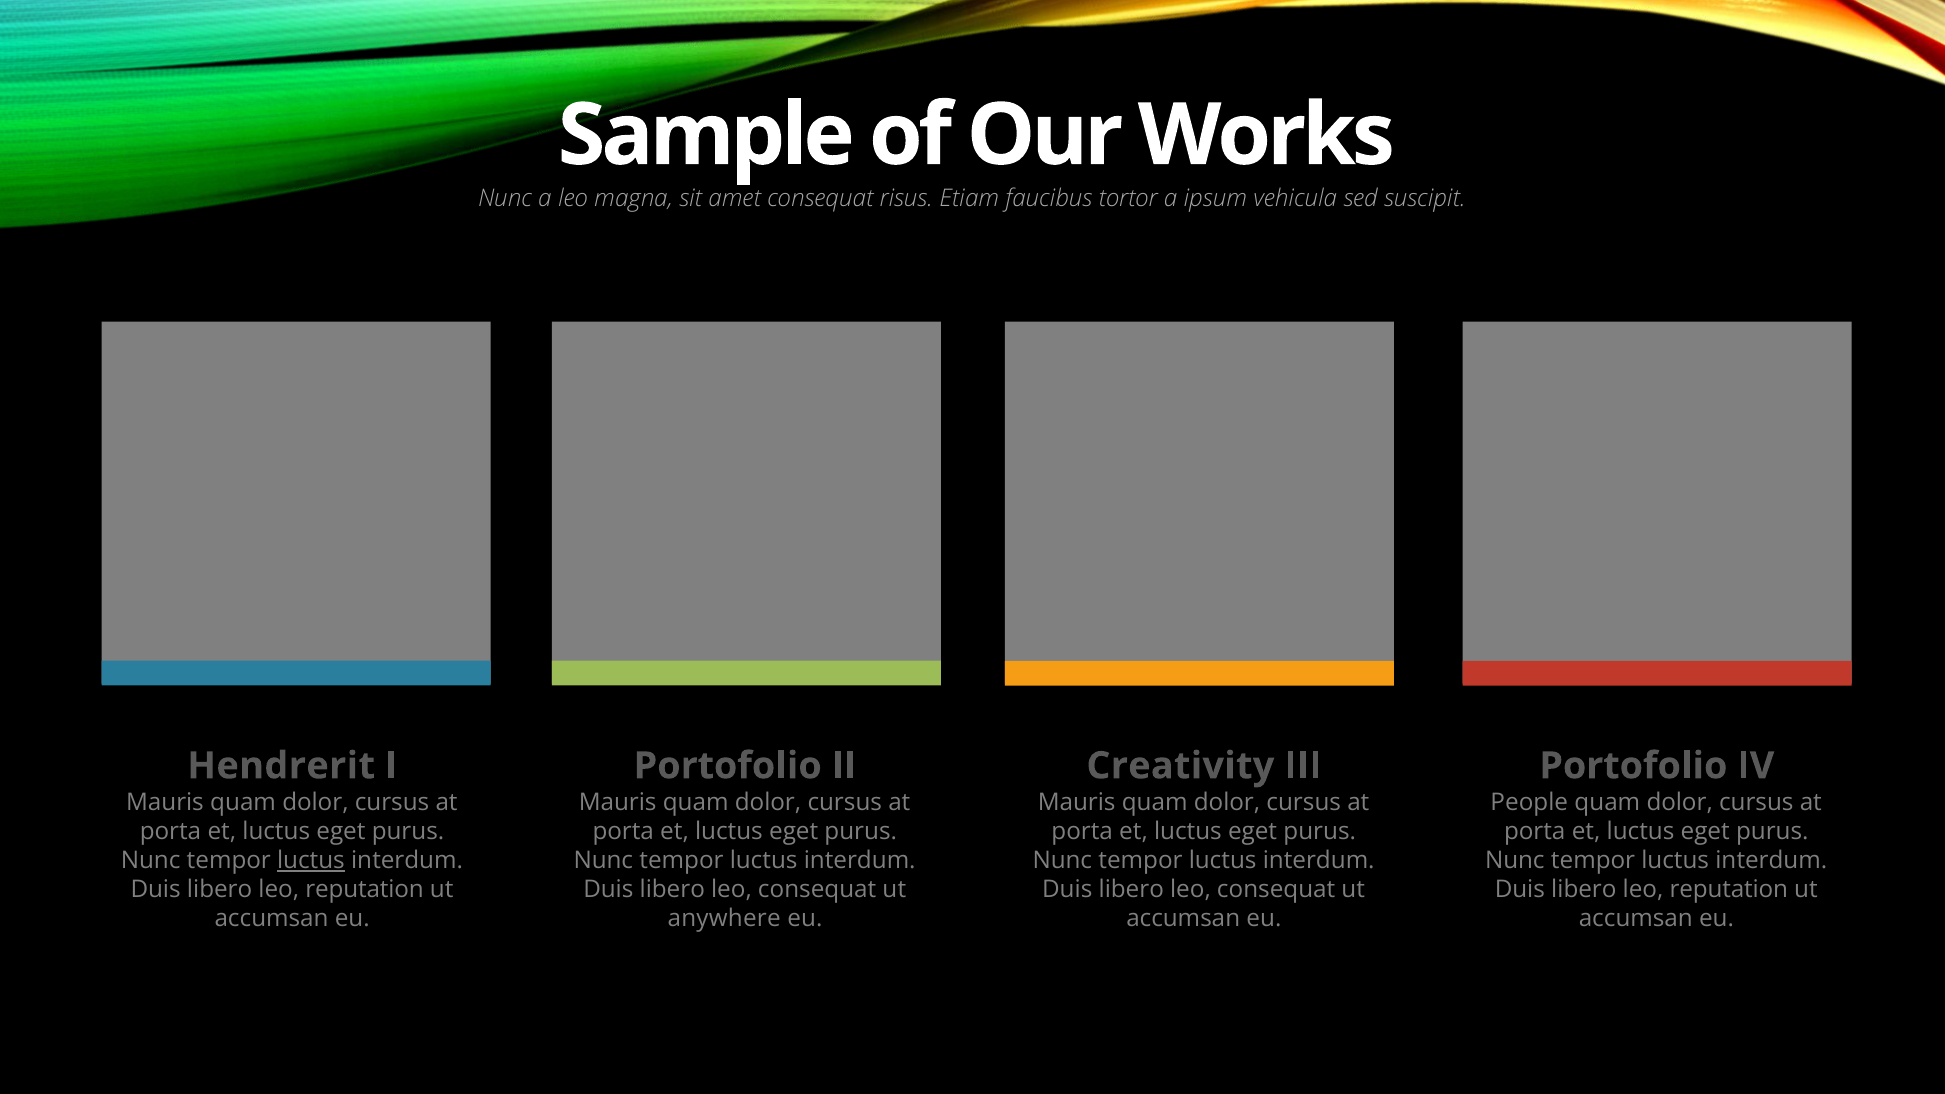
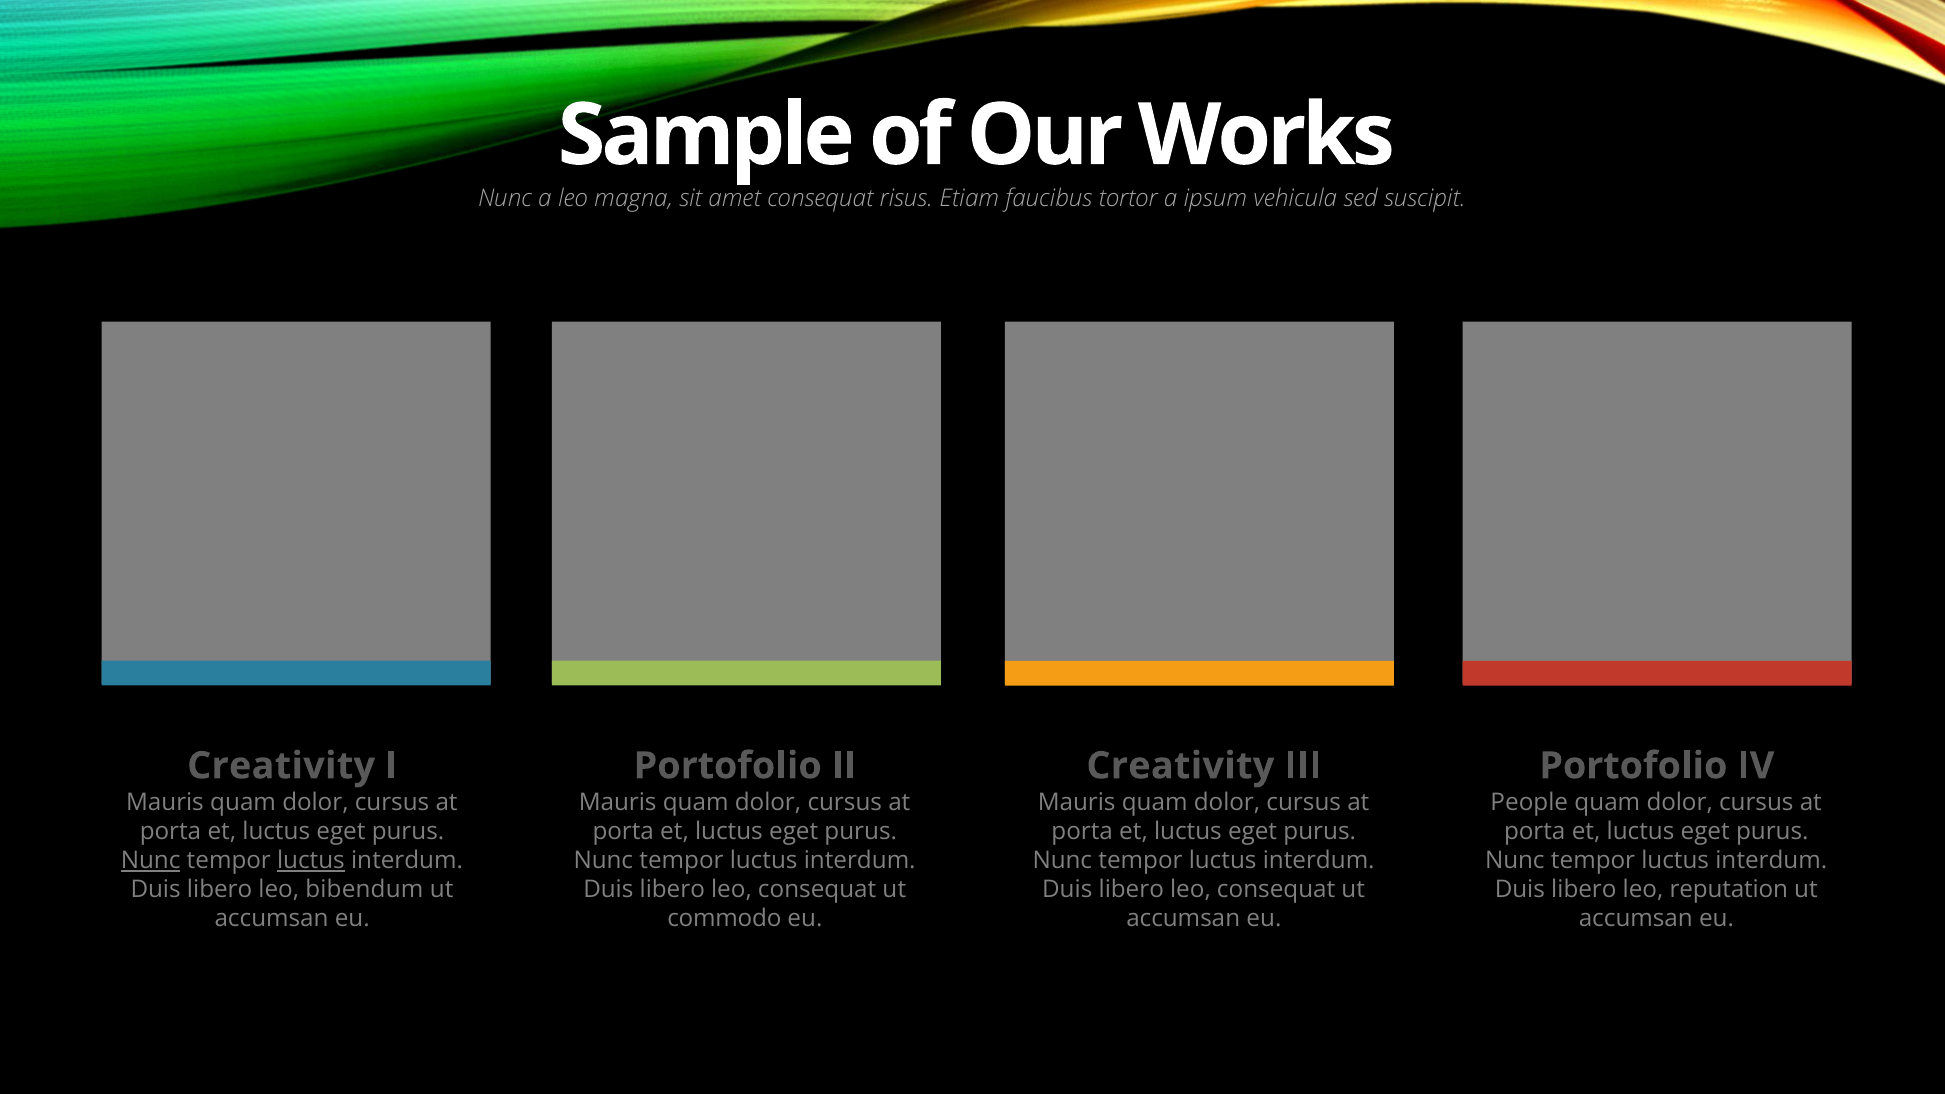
Hendrerit: Hendrerit -> Creativity (281, 766)
Nunc underline: none -> present (151, 861)
reputation: reputation -> bibendum (364, 890)
anywhere: anywhere -> commodo (724, 919)
